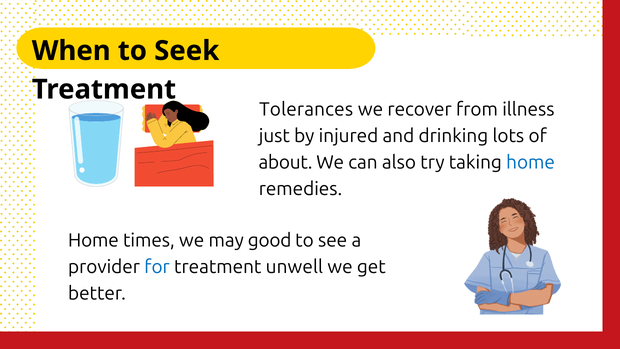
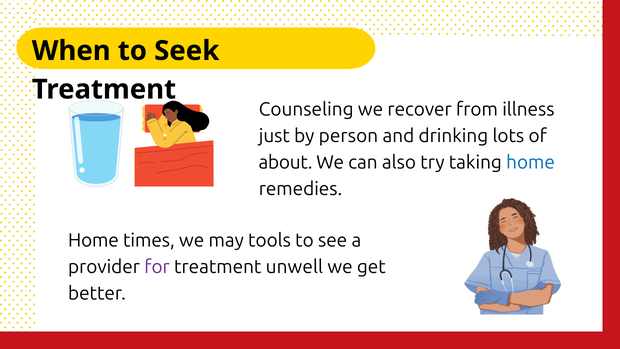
Tolerances: Tolerances -> Counseling (306, 109)
injured: injured -> person (348, 136)
good: good -> tools (269, 240)
for colour: blue -> purple (157, 267)
